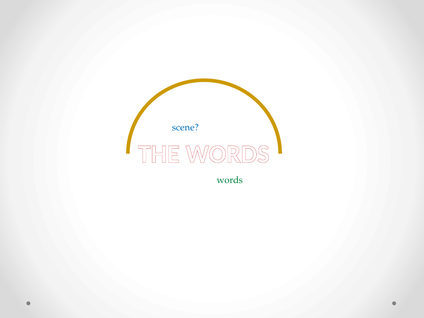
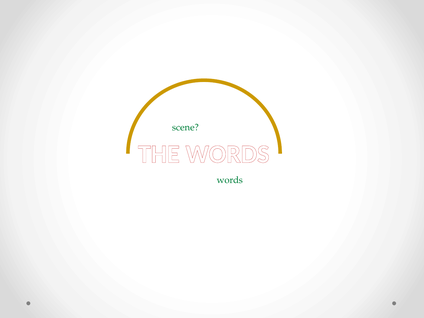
scene colour: blue -> green (185, 127)
